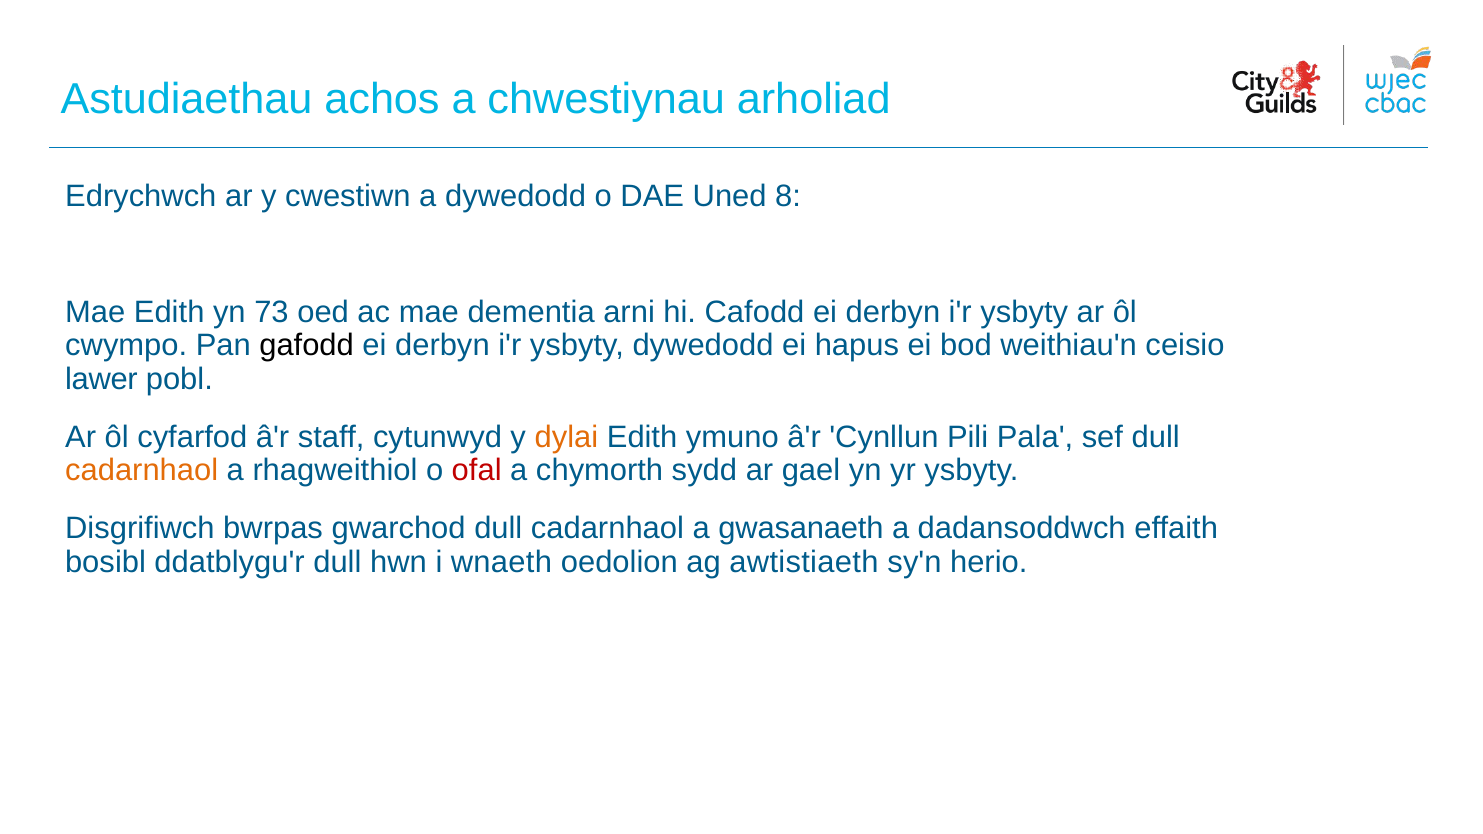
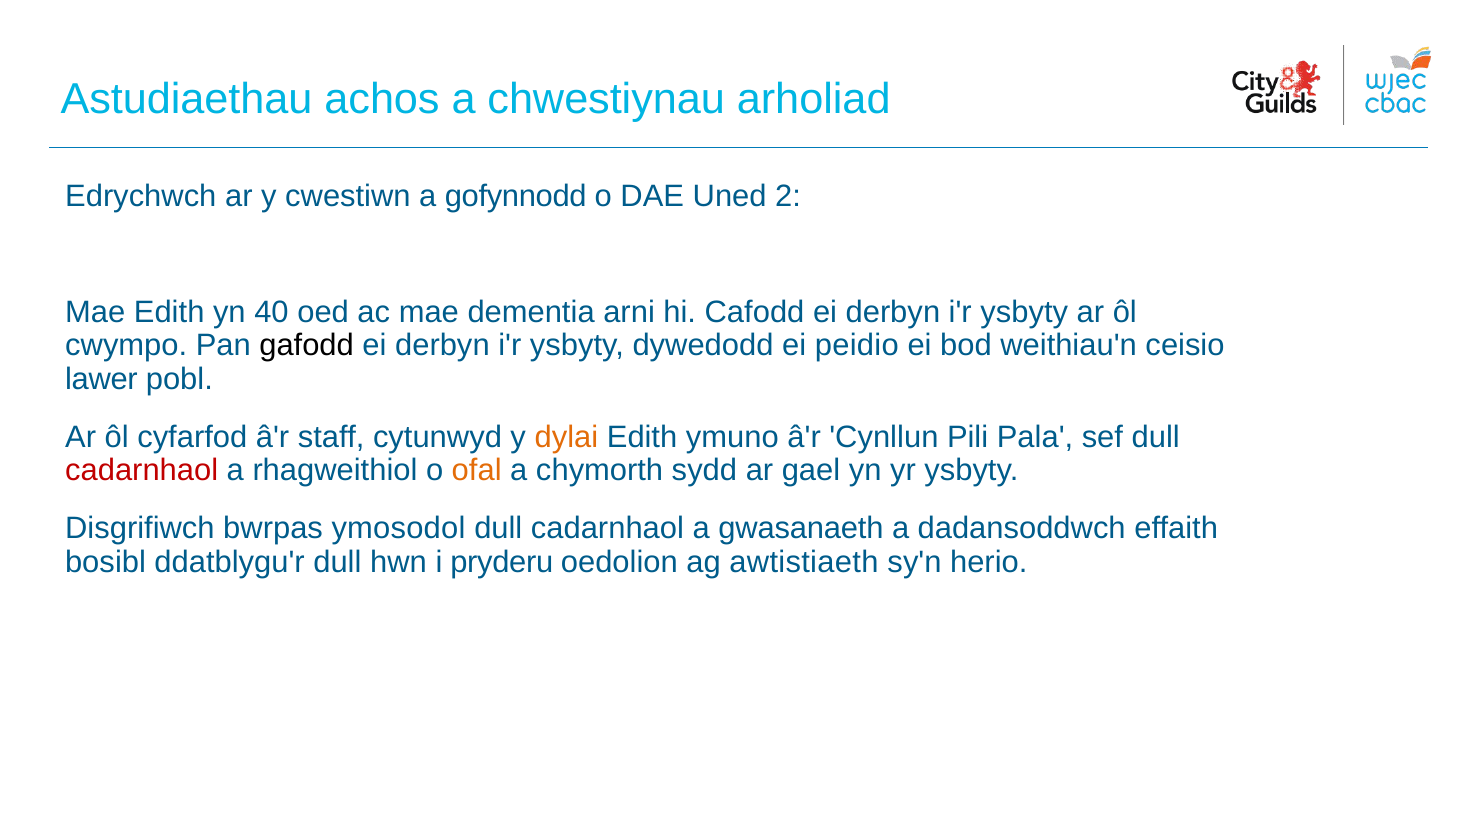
a dywedodd: dywedodd -> gofynnodd (516, 196)
8: 8 -> 2 (788, 196)
73: 73 -> 40 (271, 312)
hapus: hapus -> peidio (857, 346)
cadarnhaol colour: orange -> red (142, 470)
ofal colour: red -> orange (477, 470)
gwarchod: gwarchod -> ymosodol (398, 529)
wnaeth: wnaeth -> pryderu (502, 562)
